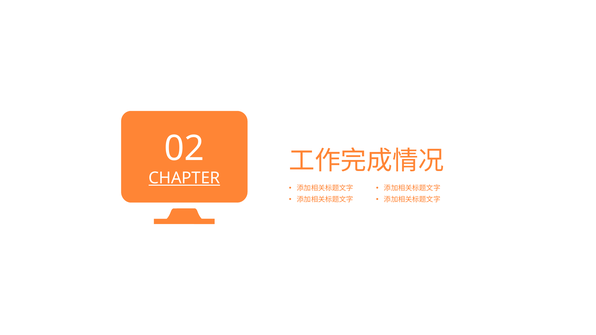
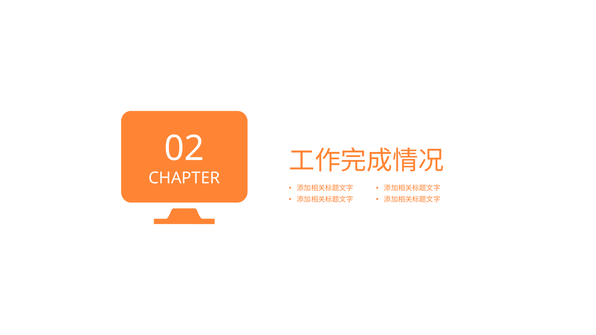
CHAPTER underline: present -> none (184, 178)
